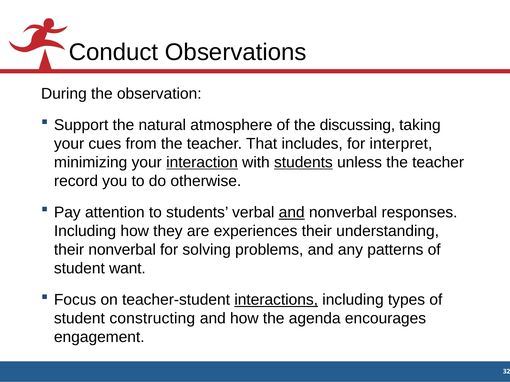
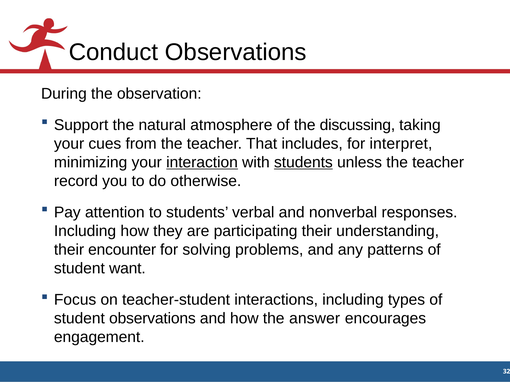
and underline: present -> none (292, 213)
experiences: experiences -> participating (256, 231)
their nonverbal: nonverbal -> encounter (122, 250)
interactions underline: present -> none (276, 300)
student constructing: constructing -> observations (152, 319)
agenda: agenda -> answer (315, 319)
